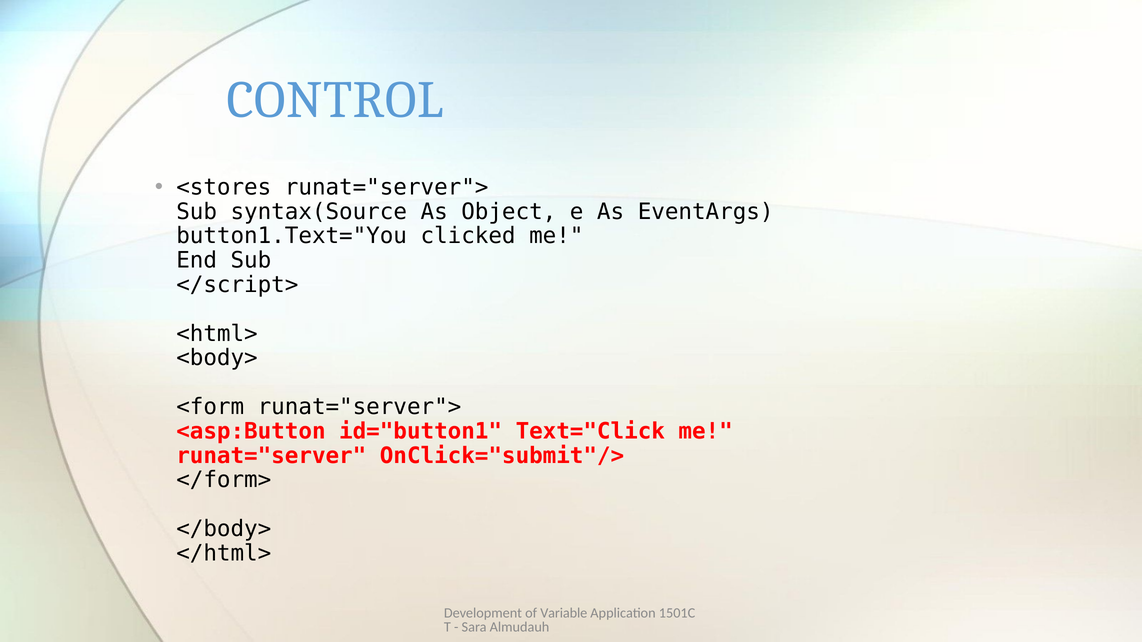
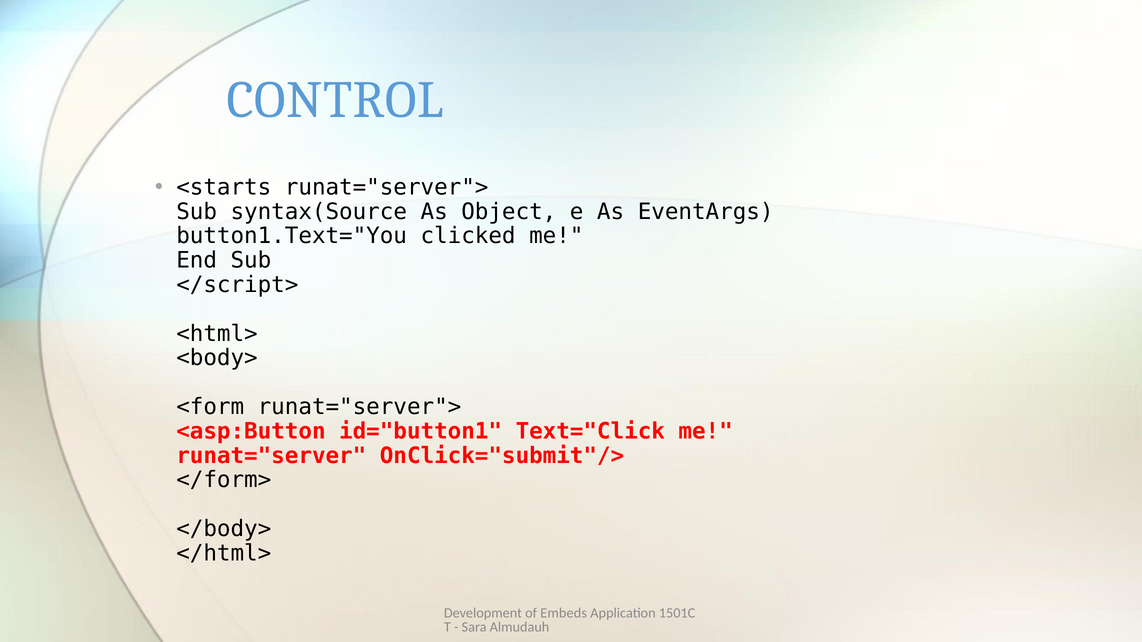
<stores: <stores -> <starts (224, 187)
Variable: Variable -> Embeds (564, 613)
